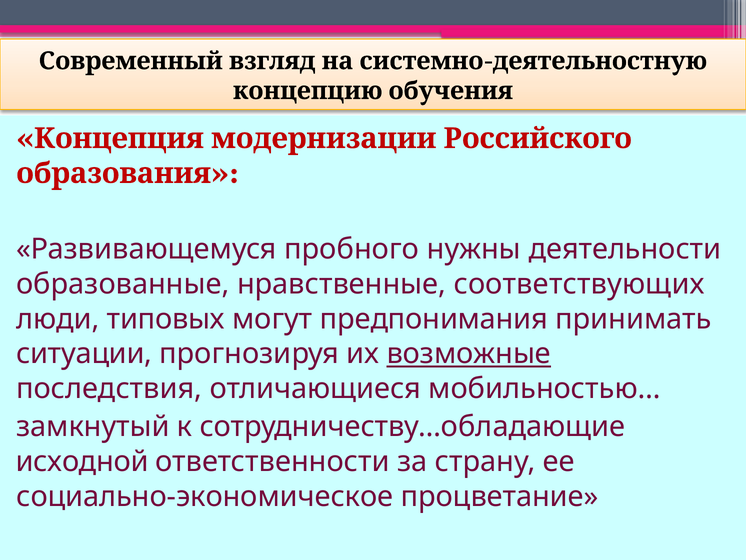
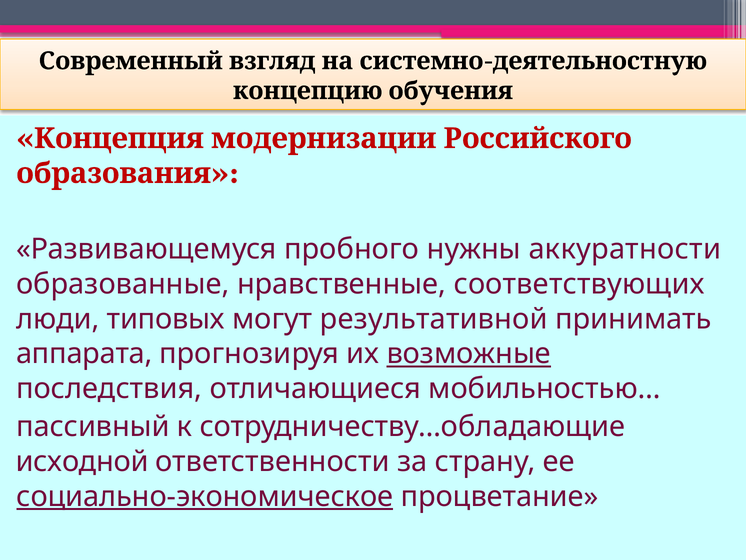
деятельности: деятельности -> аккуратности (625, 249)
предпонимания: предпонимания -> результативной (434, 319)
ситуации: ситуации -> аппарата (84, 354)
замкнутый: замкнутый -> пассивный (93, 426)
социально-экономическое underline: none -> present (205, 496)
